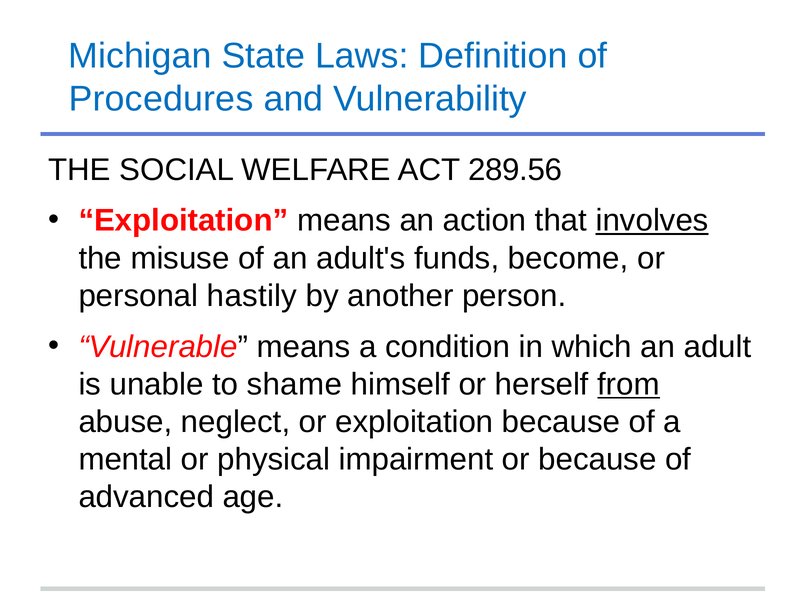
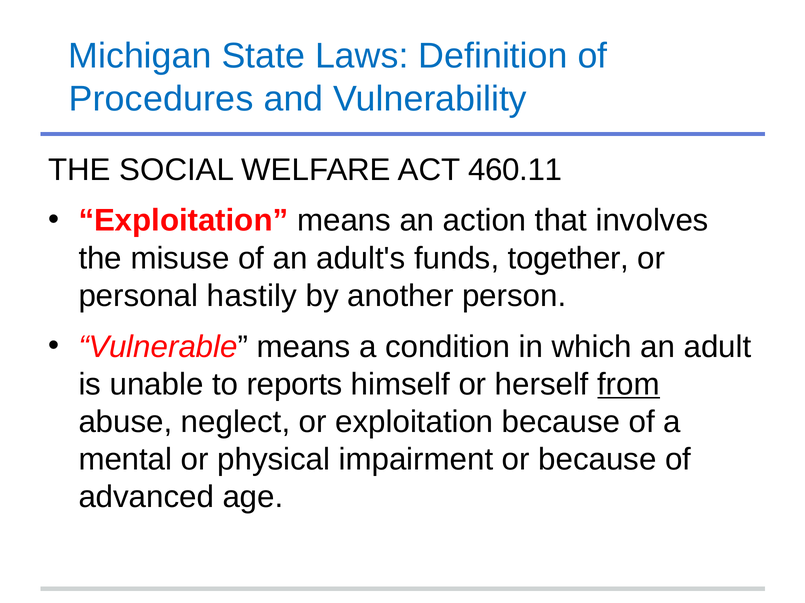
289.56: 289.56 -> 460.11 (515, 170)
involves underline: present -> none (652, 221)
become: become -> together (568, 259)
shame: shame -> reports (295, 385)
